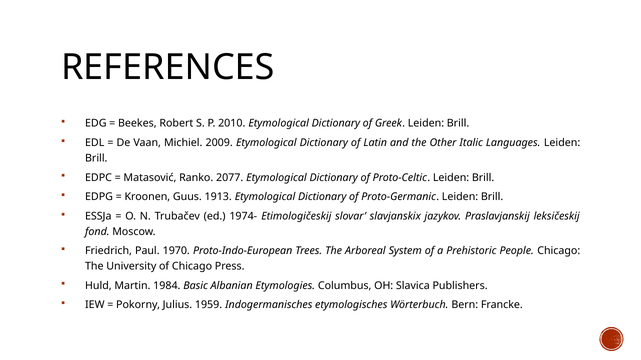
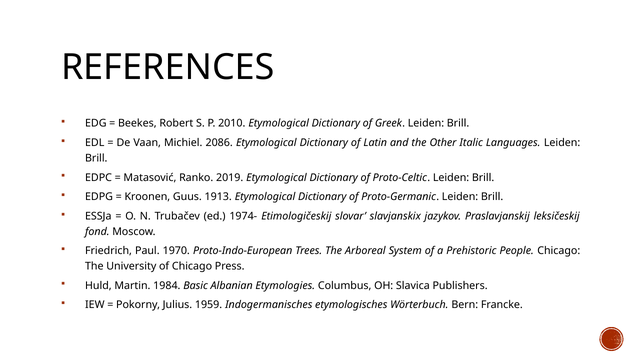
2009: 2009 -> 2086 (219, 143)
2077: 2077 -> 2019 (230, 178)
